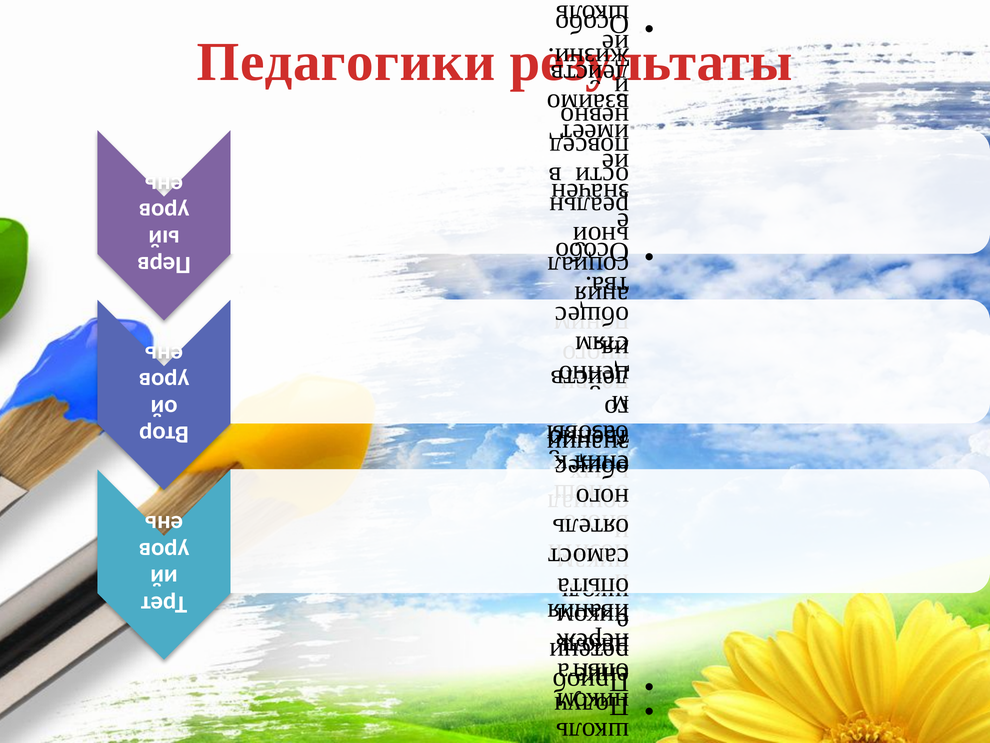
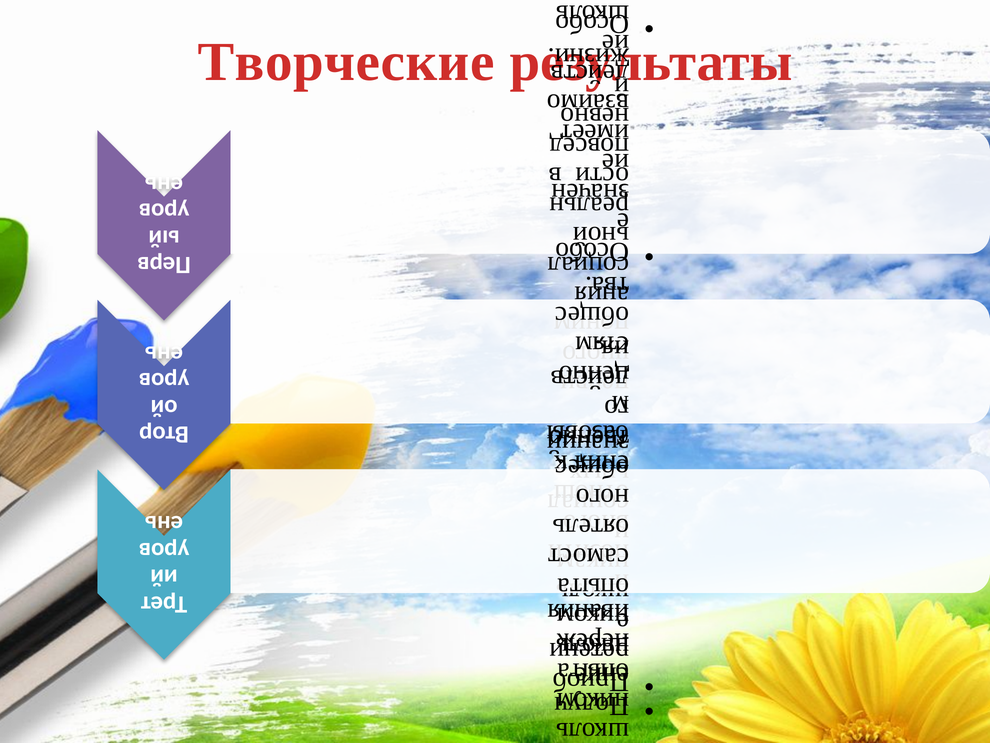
Педагогики: Педагогики -> Творческие (346, 62)
